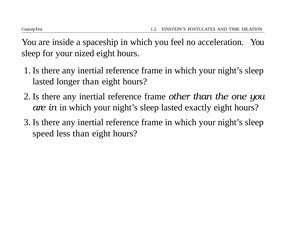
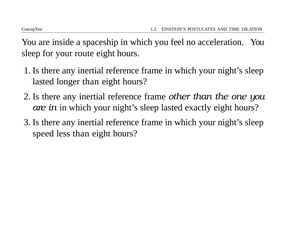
nized: nized -> route (84, 53)
